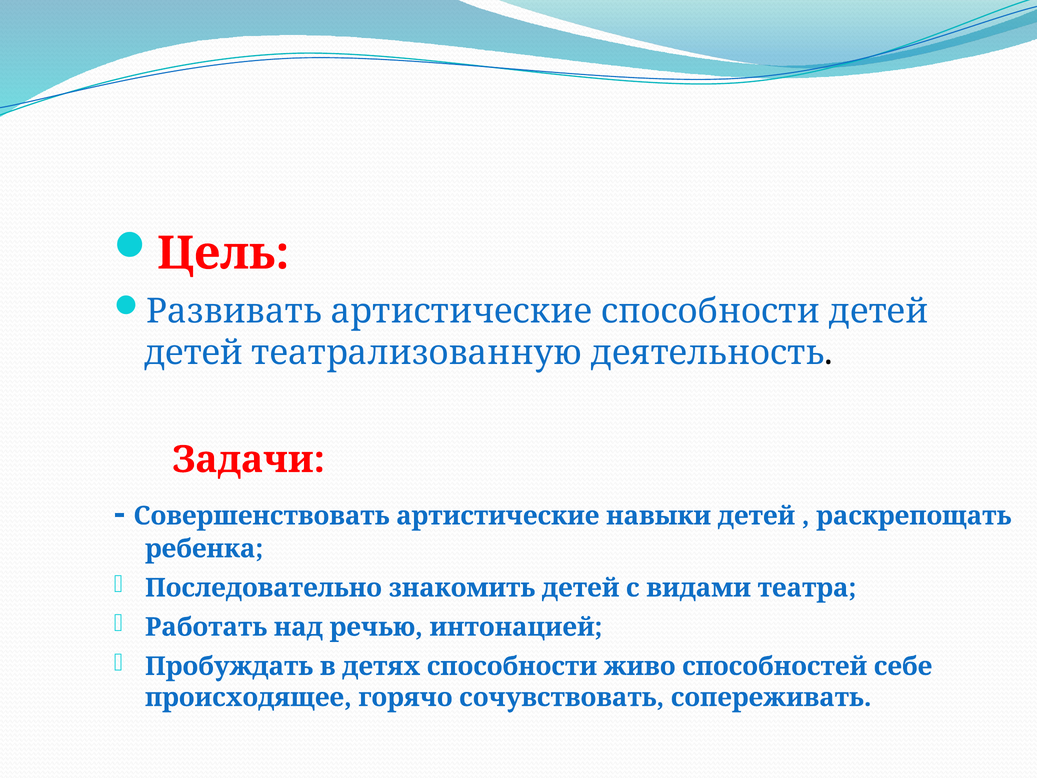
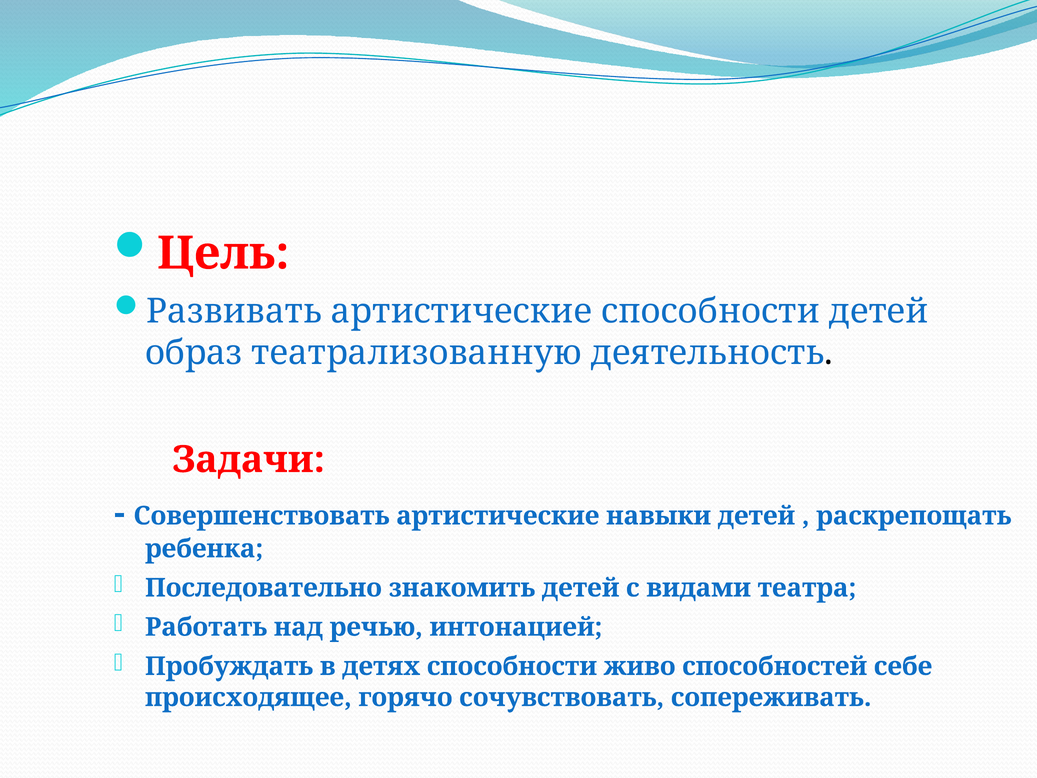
детей: детей -> образ (194, 353)
